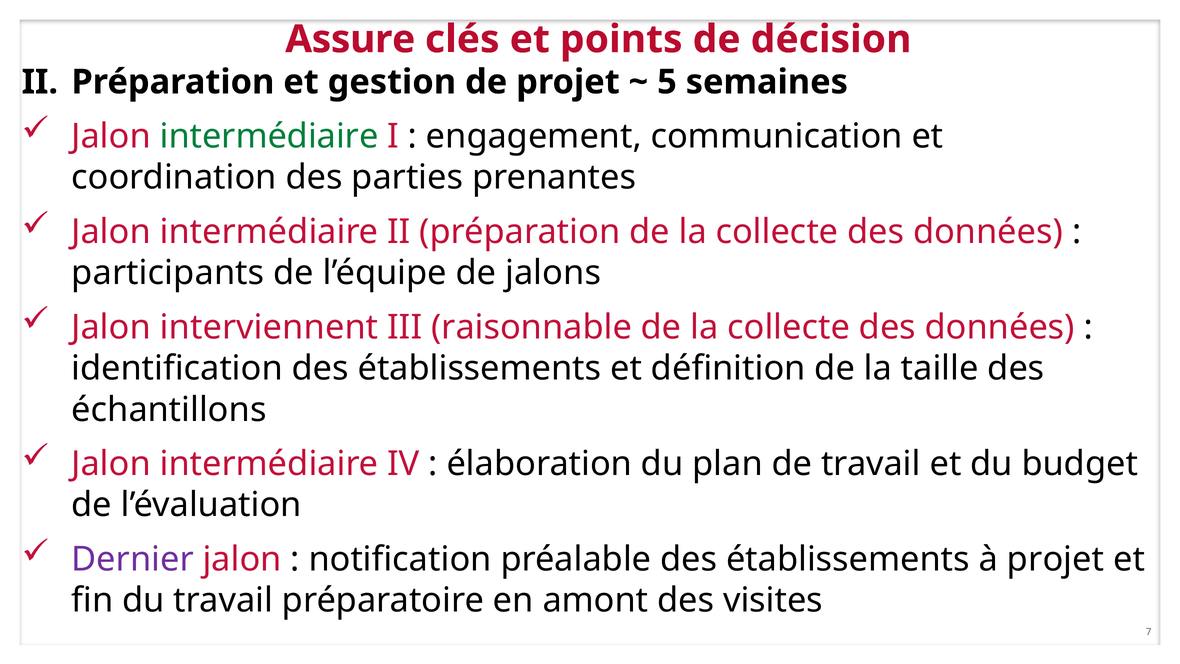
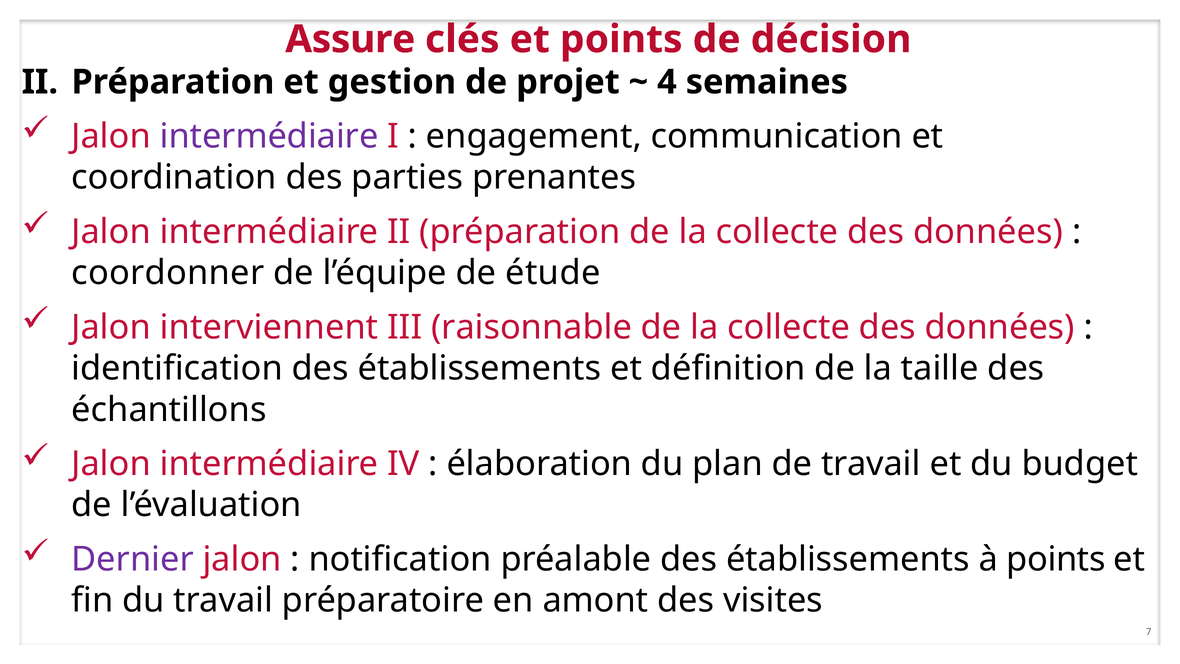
5: 5 -> 4 (667, 82)
intermédiaire colour: green -> purple (269, 136)
participants: participants -> coordonner (168, 273)
jalons: jalons -> étude (553, 273)
à projet: projet -> points (1056, 559)
